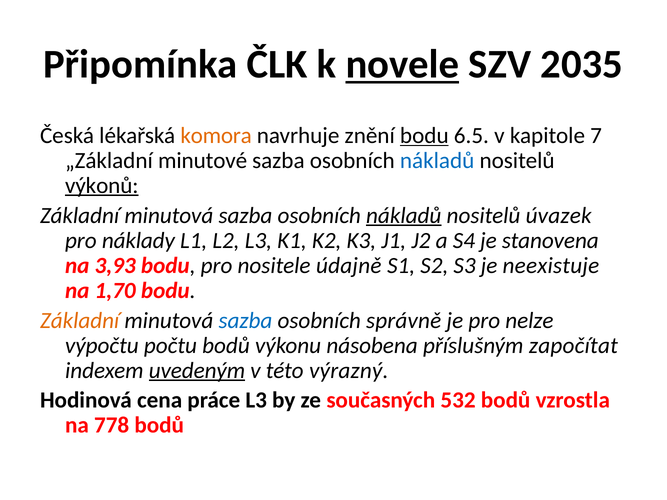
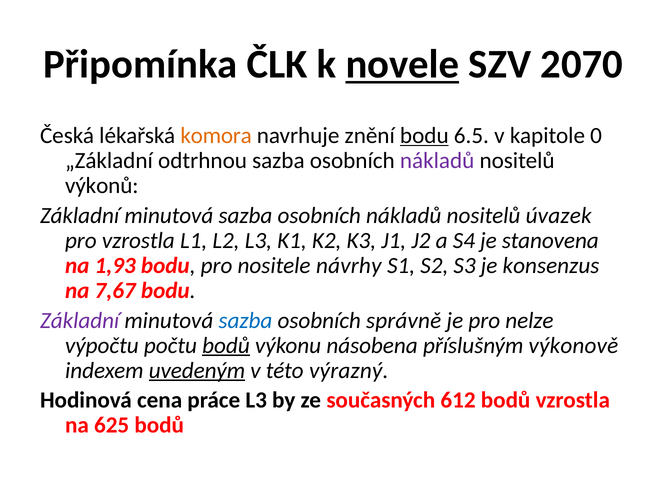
2035: 2035 -> 2070 (582, 65)
7: 7 -> 0 (596, 136)
minutové: minutové -> odtrhnou (203, 161)
nákladů colour: blue -> purple (437, 161)
výkonů underline: present -> none (102, 186)
nákladů underline: present -> none (404, 216)
pro náklady: náklady -> vzrostla (138, 241)
3,93: 3,93 -> 1,93 (115, 266)
údajně: údajně -> návrhy (349, 266)
neexistuje: neexistuje -> konsenzus (551, 266)
1,70: 1,70 -> 7,67 (115, 291)
Základní colour: orange -> purple (80, 321)
bodů underline: none -> present (226, 346)
započítat: započítat -> výkonově (573, 346)
532: 532 -> 612 (458, 401)
778: 778 -> 625 (112, 426)
